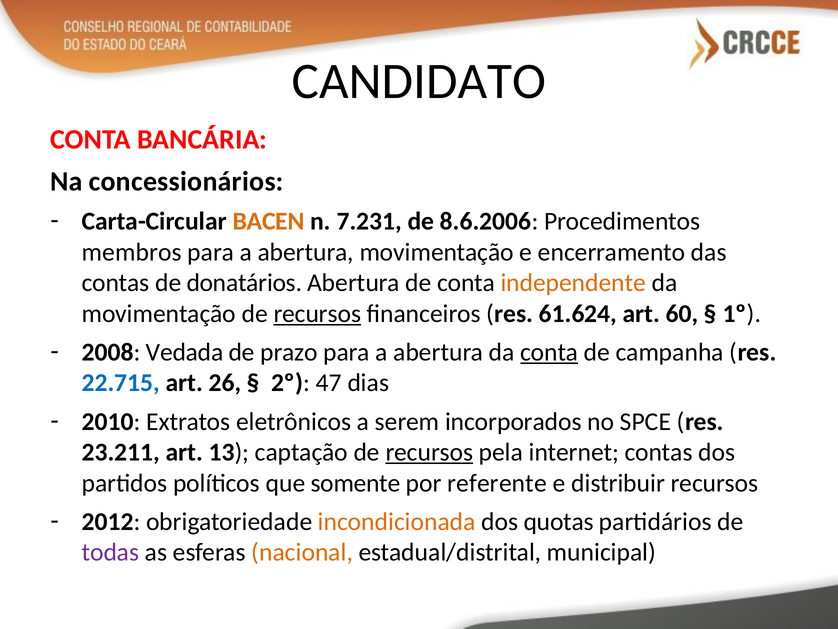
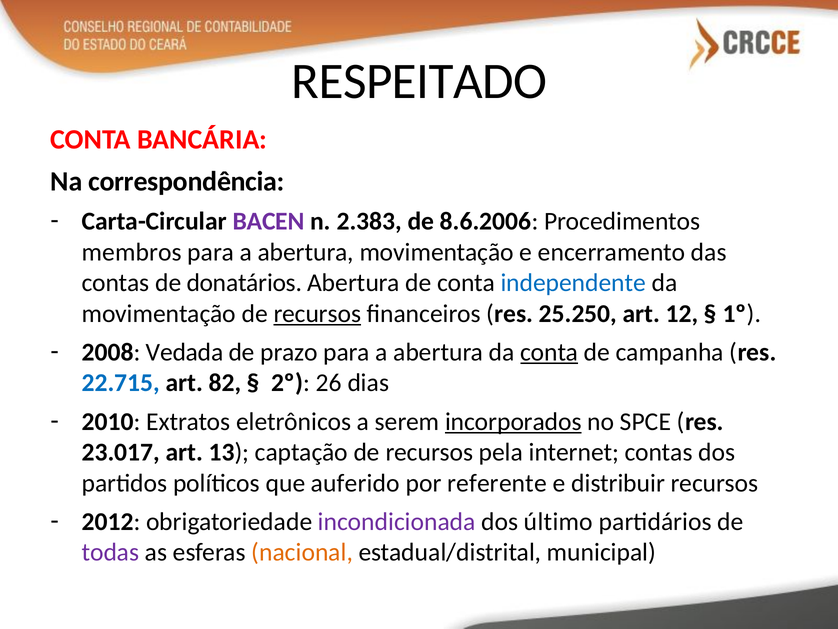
CANDIDATO: CANDIDATO -> RESPEITADO (419, 81)
concessionários: concessionários -> correspondência (186, 181)
BACEN colour: orange -> purple (269, 221)
7.231: 7.231 -> 2.383 (369, 221)
independente colour: orange -> blue (573, 283)
61.624: 61.624 -> 25.250 (578, 313)
60: 60 -> 12 (682, 313)
26: 26 -> 82 (225, 383)
47: 47 -> 26 (329, 383)
incorporados underline: none -> present (513, 421)
23.211: 23.211 -> 23.017 (121, 452)
recursos underline: present -> none (429, 452)
somente: somente -> auferido (355, 483)
incondicionada colour: orange -> purple (397, 521)
quotas: quotas -> último (558, 521)
